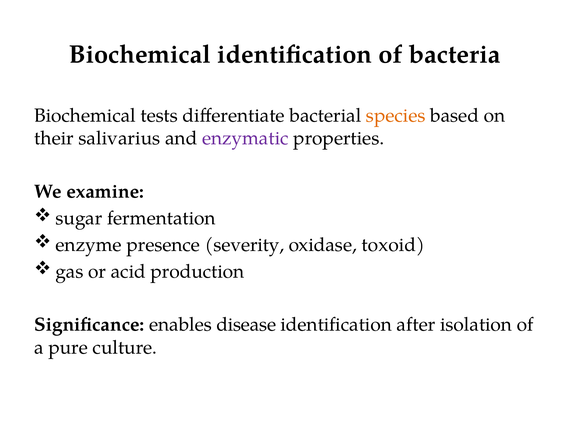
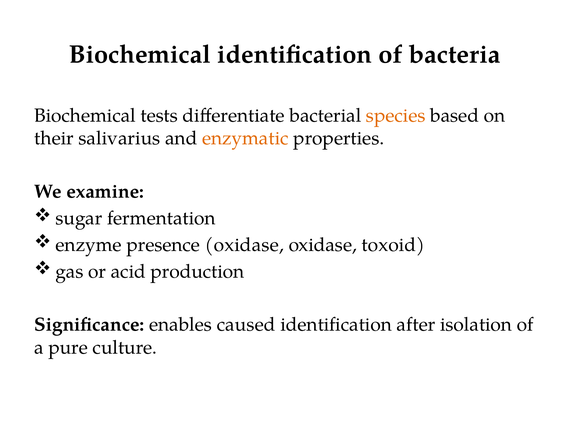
enzymatic colour: purple -> orange (245, 138)
presence severity: severity -> oxidase (244, 245)
disease: disease -> caused (246, 324)
